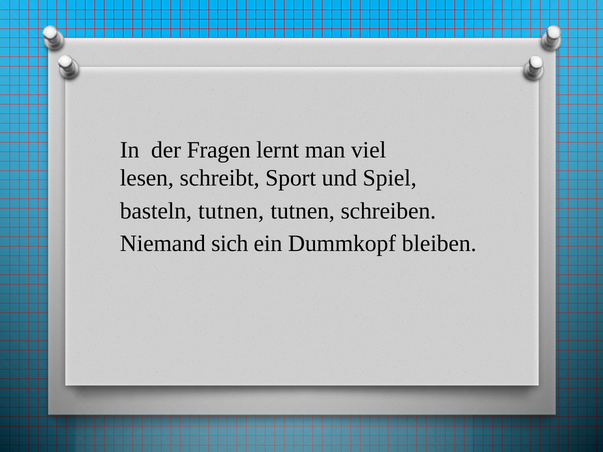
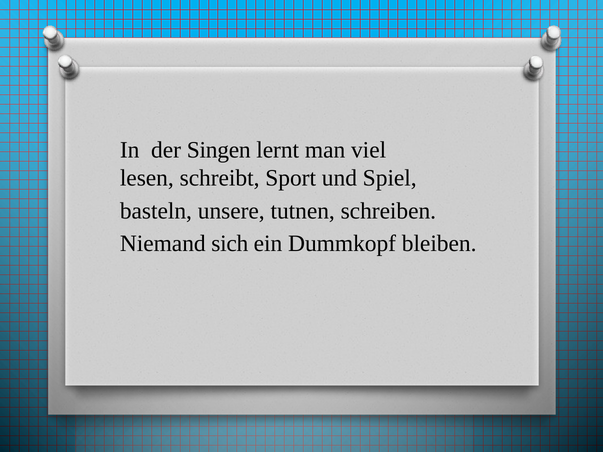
Fragen: Fragen -> Singen (219, 150)
basteln tutnen: tutnen -> unsere (231, 211)
